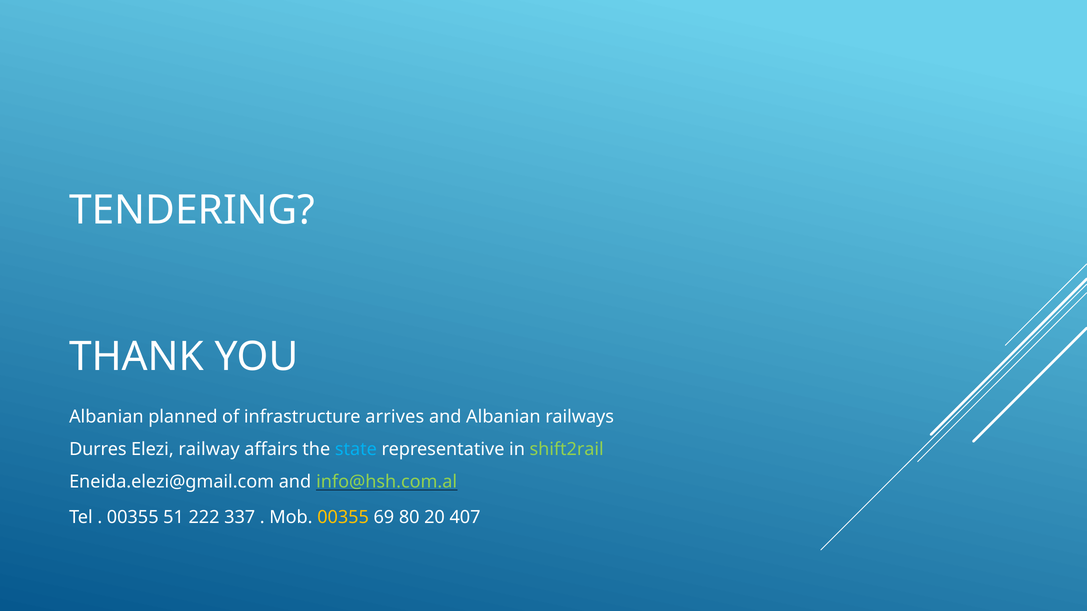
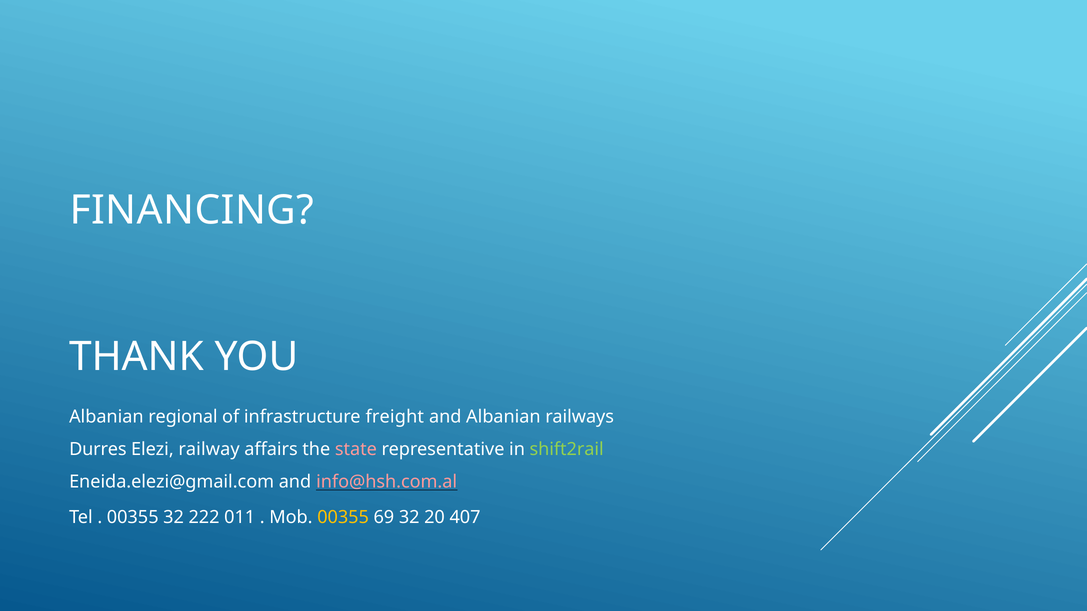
TENDERING: TENDERING -> FINANCING (192, 210)
planned: planned -> regional (183, 417)
arrives: arrives -> freight (395, 417)
state colour: light blue -> pink (356, 450)
info@hsh.com.al colour: light green -> pink (387, 482)
00355 51: 51 -> 32 (174, 518)
337: 337 -> 011 (240, 518)
69 80: 80 -> 32 (409, 518)
